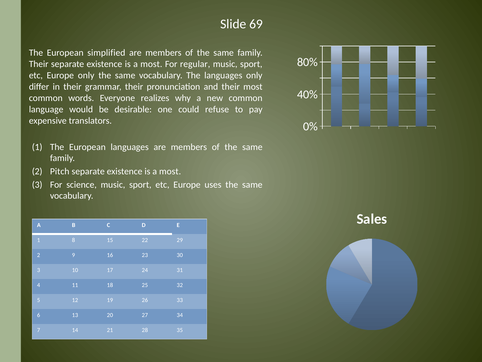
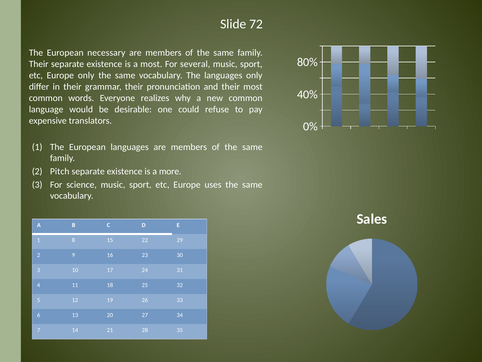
69: 69 -> 72 (256, 24)
simplified: simplified -> necessary (106, 53)
regular: regular -> several (195, 64)
most: most -> more (170, 171)
